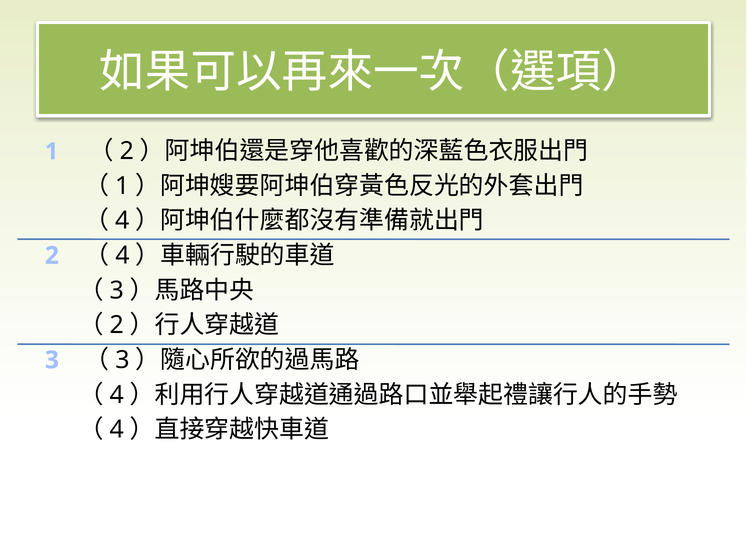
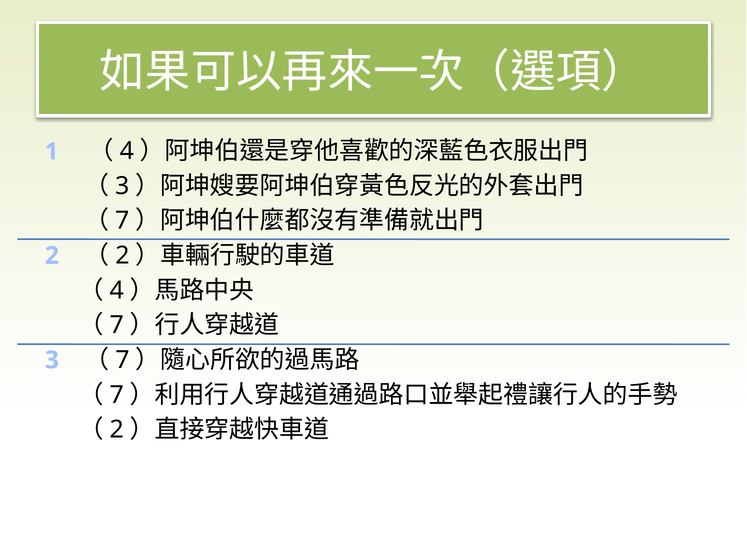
2: 2 -> 4 (127, 151)
1: 1 -> 3 (122, 186)
4: 4 -> 7 (122, 221)
4: 4 -> 2 (122, 256)
3: 3 -> 4 (117, 291)
2: 2 -> 7 (117, 325)
3: 3 -> 7 (122, 360)
4: 4 -> 7 (117, 395)
4: 4 -> 2 (117, 430)
